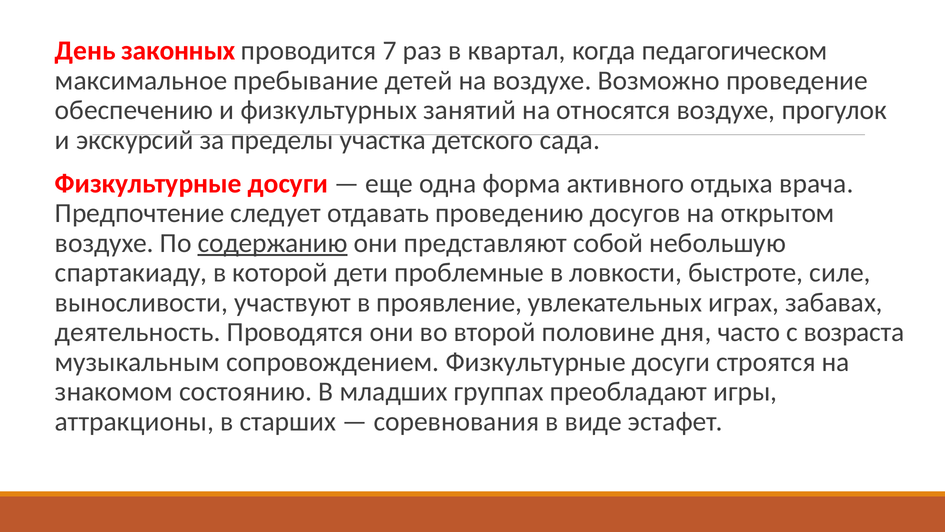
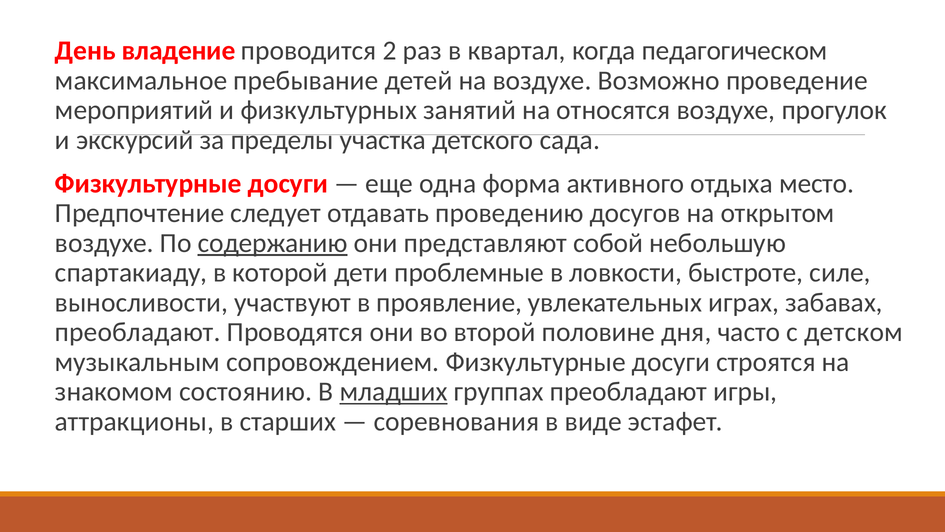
законных: законных -> владение (178, 51)
7: 7 -> 2 (390, 51)
обеспечению: обеспечению -> мероприятий (134, 110)
врача: врача -> место (817, 183)
деятельность: деятельность -> преобладают (138, 332)
возраста: возраста -> детском (854, 332)
младших underline: none -> present (394, 391)
